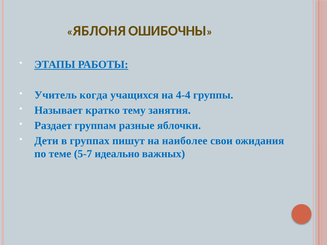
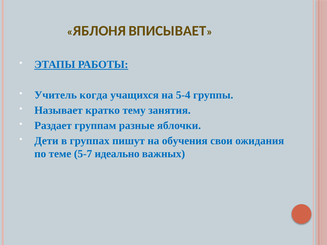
ОШИБОЧНЫ: ОШИБОЧНЫ -> ВПИСЫВАЕТ (167, 31)
4-4: 4-4 -> 5-4 (183, 95)
наиболее: наиболее -> обучения (185, 141)
